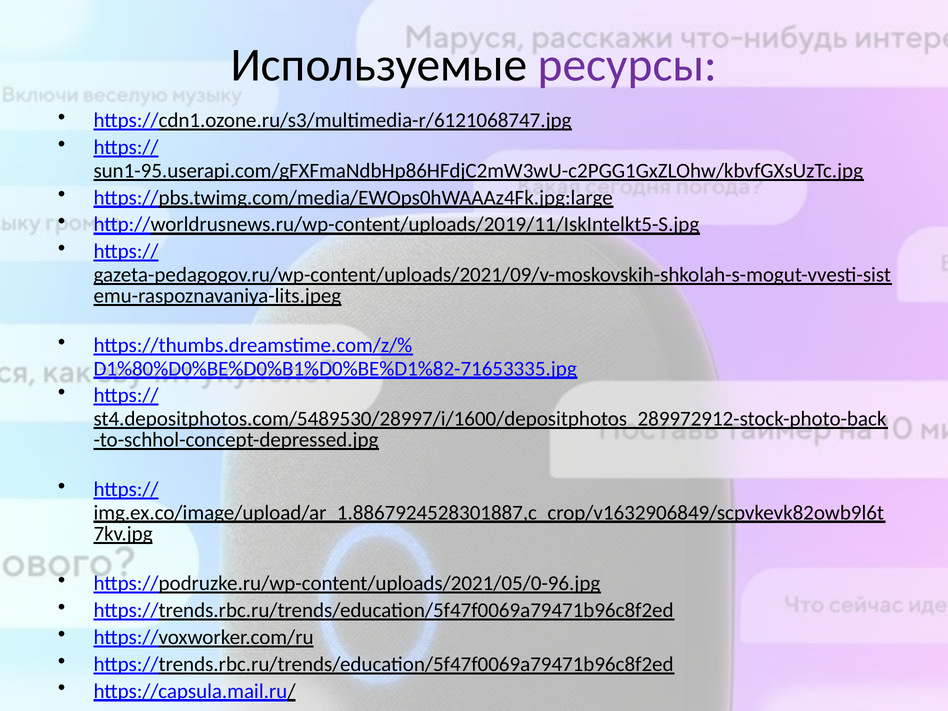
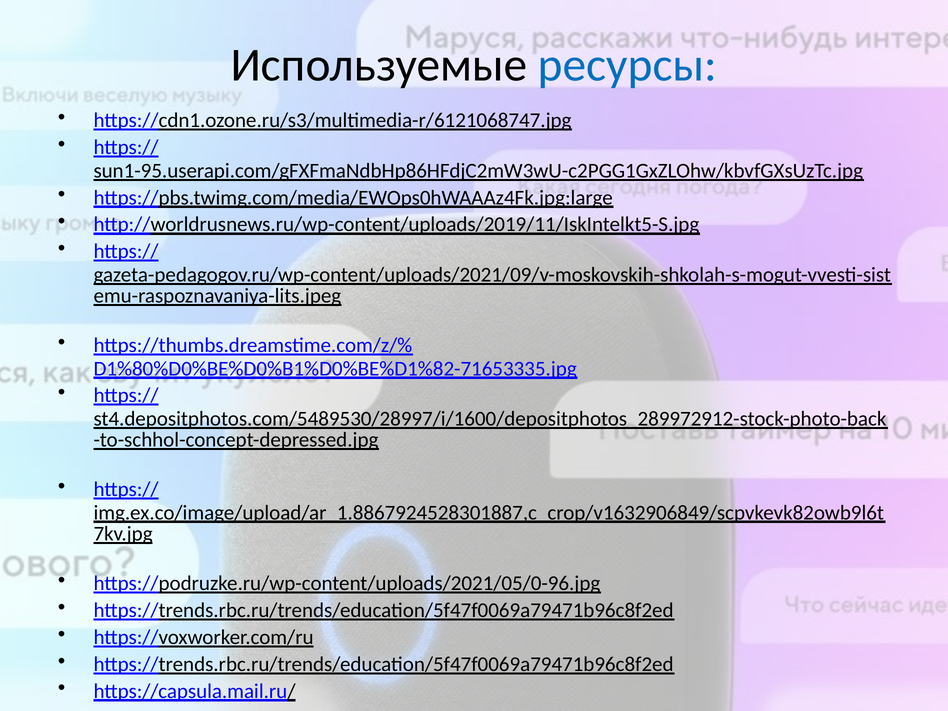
ресурсы colour: purple -> blue (628, 65)
